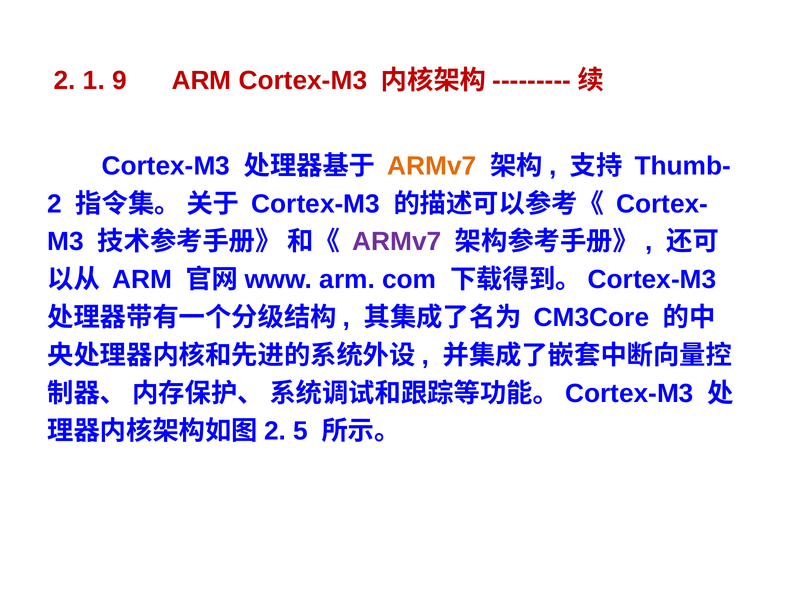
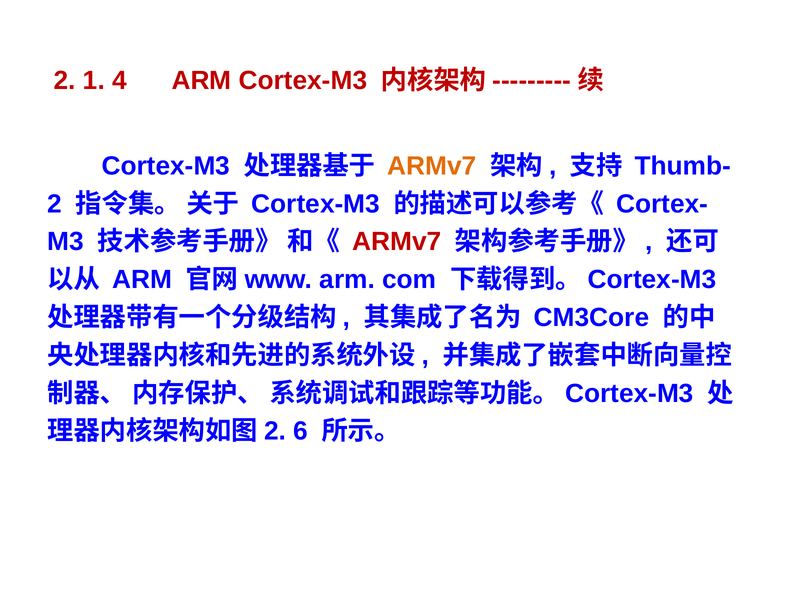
9: 9 -> 4 (119, 80)
ARMv7 colour: purple -> red (397, 242)
5: 5 -> 6 (301, 431)
